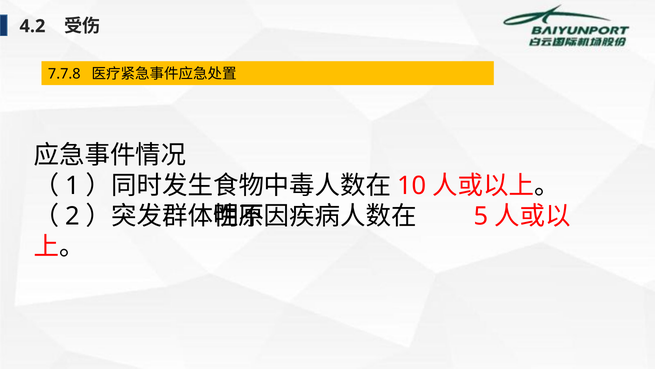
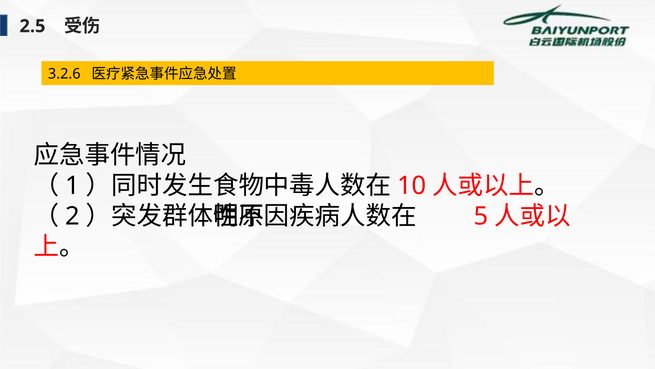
4.2: 4.2 -> 2.5 (32, 26)
7.7.8: 7.7.8 -> 3.2.6 (64, 74)
